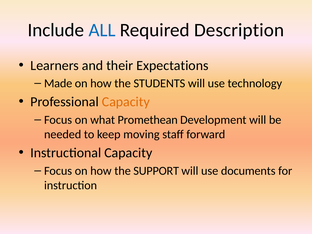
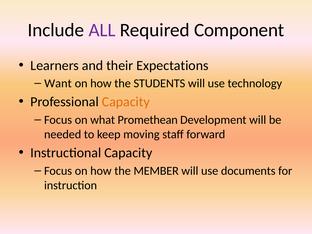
ALL colour: blue -> purple (102, 30)
Description: Description -> Component (239, 30)
Made: Made -> Want (58, 83)
SUPPORT: SUPPORT -> MEMBER (156, 171)
